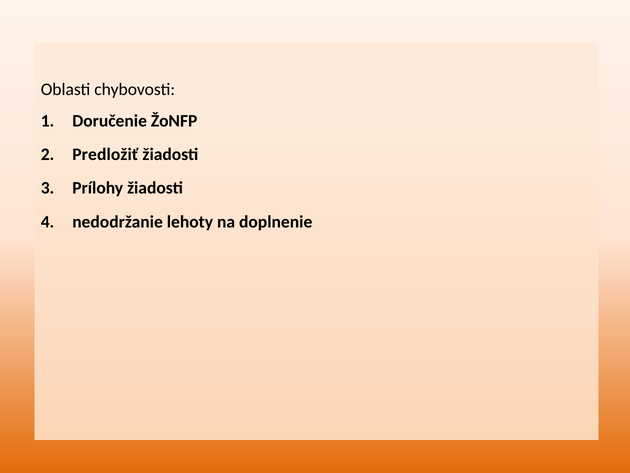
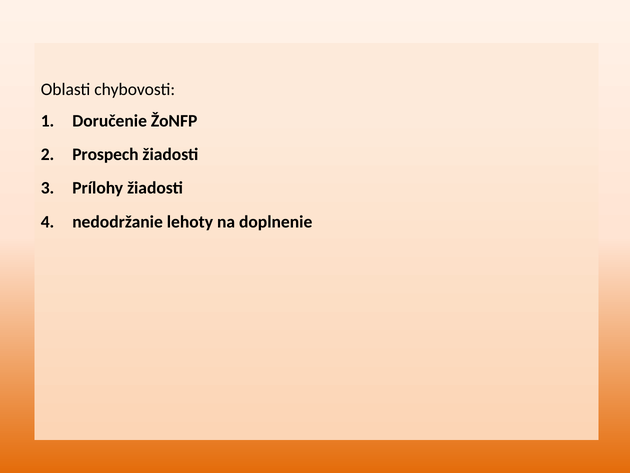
Predložiť: Predložiť -> Prospech (105, 154)
